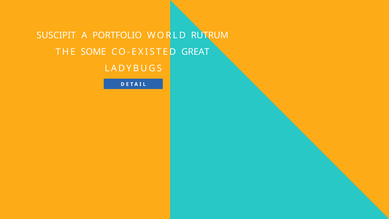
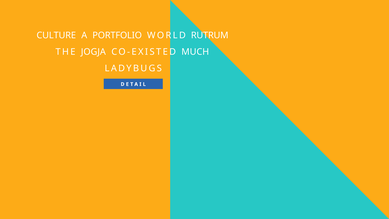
SUSCIPIT: SUSCIPIT -> CULTURE (56, 35)
SOME: SOME -> JOGJA (93, 52)
GREAT: GREAT -> MUCH (195, 52)
